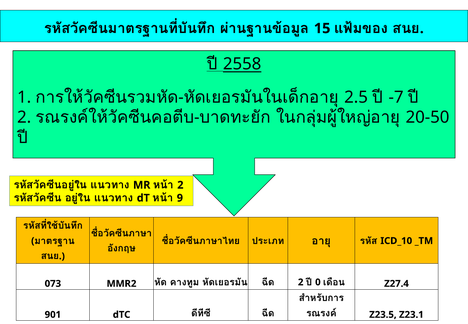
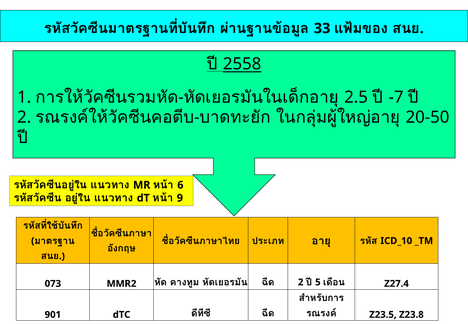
15: 15 -> 33 (322, 28)
2: 2 -> 6 (180, 185)
0: 0 -> 5 (318, 282)
Z23.1: Z23.1 -> Z23.8 (411, 315)
